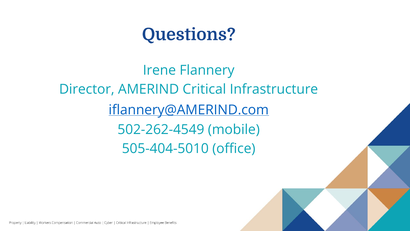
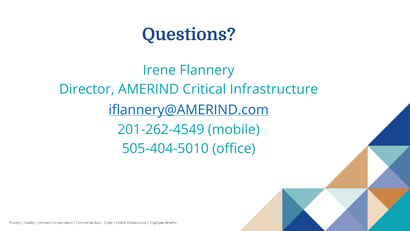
502-262-4549: 502-262-4549 -> 201-262-4549 (161, 129)
